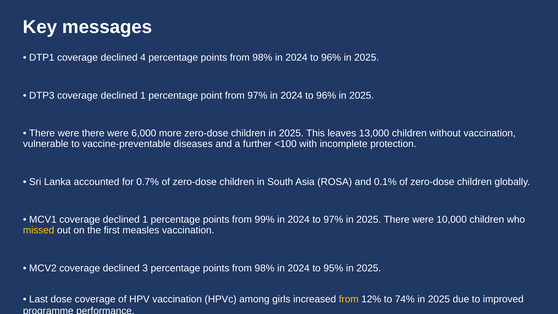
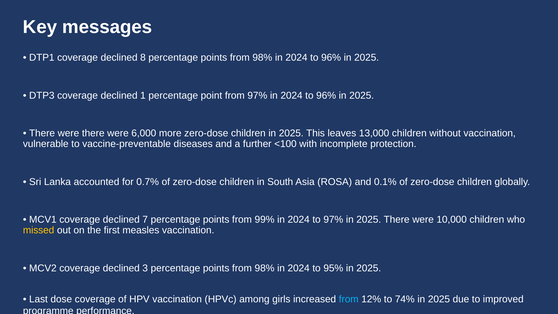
4: 4 -> 8 (143, 58)
MCV1 coverage declined 1: 1 -> 7 (145, 220)
from colour: yellow -> light blue (349, 299)
